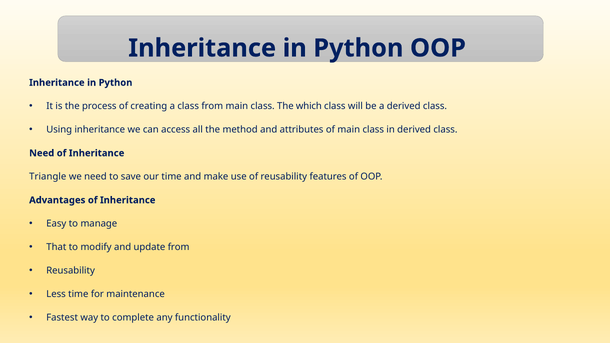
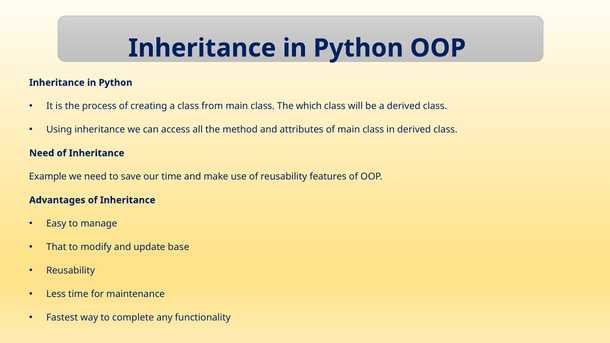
Triangle: Triangle -> Example (48, 177)
update from: from -> base (179, 247)
